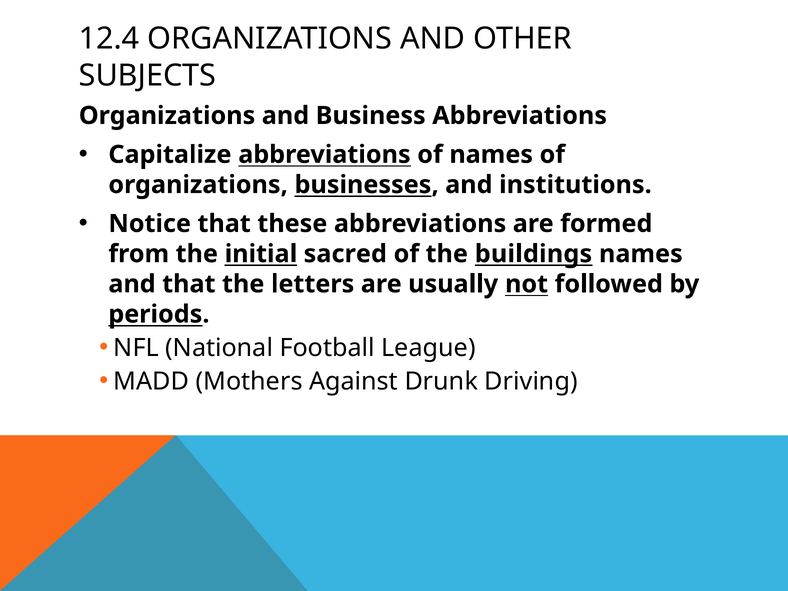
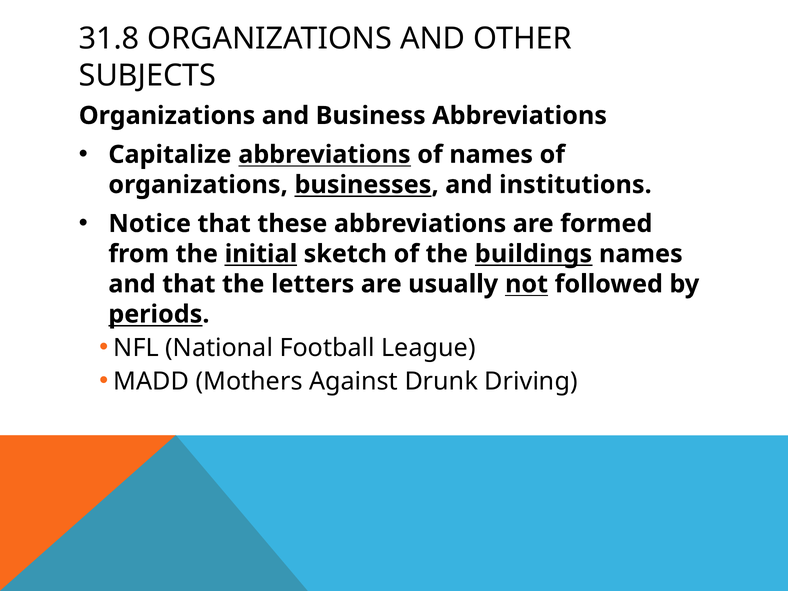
12.4: 12.4 -> 31.8 (109, 39)
sacred: sacred -> sketch (345, 254)
